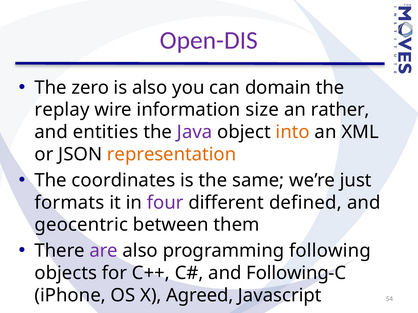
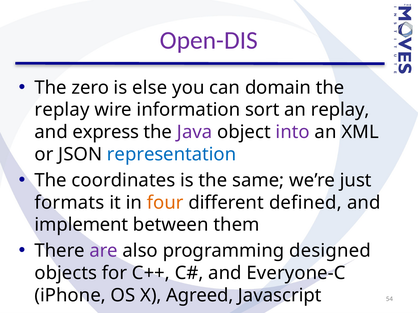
is also: also -> else (150, 88)
size: size -> sort (262, 110)
an rather: rather -> replay (340, 110)
entities: entities -> express (106, 132)
into colour: orange -> purple (293, 132)
representation colour: orange -> blue (172, 155)
four colour: purple -> orange (165, 203)
geocentric: geocentric -> implement (81, 225)
following: following -> designed (330, 251)
Following-C: Following-C -> Everyone-C (296, 274)
